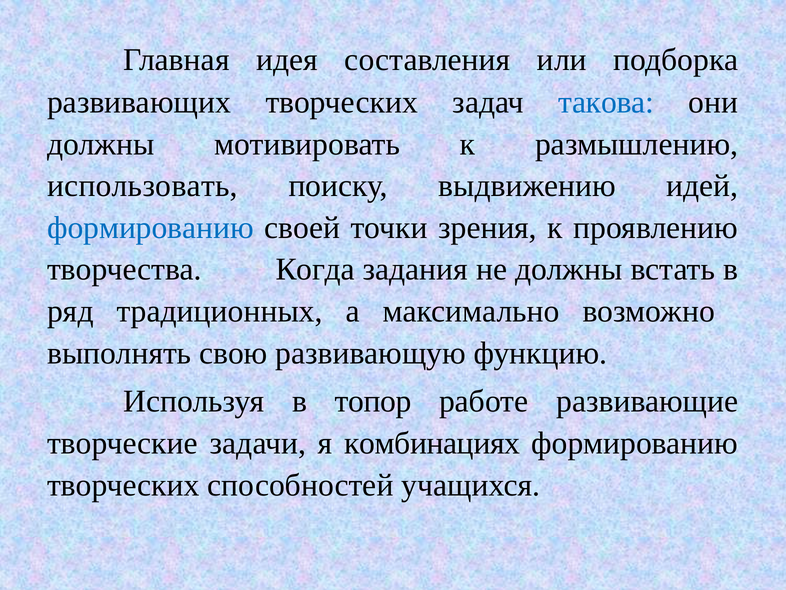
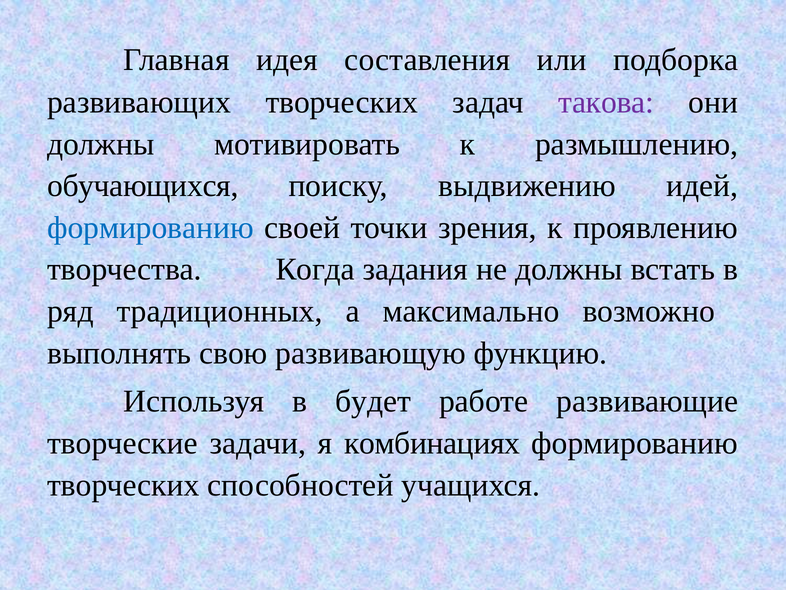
такова colour: blue -> purple (606, 102)
использовать: использовать -> обучающихся (143, 186)
топор: топор -> будет (373, 401)
